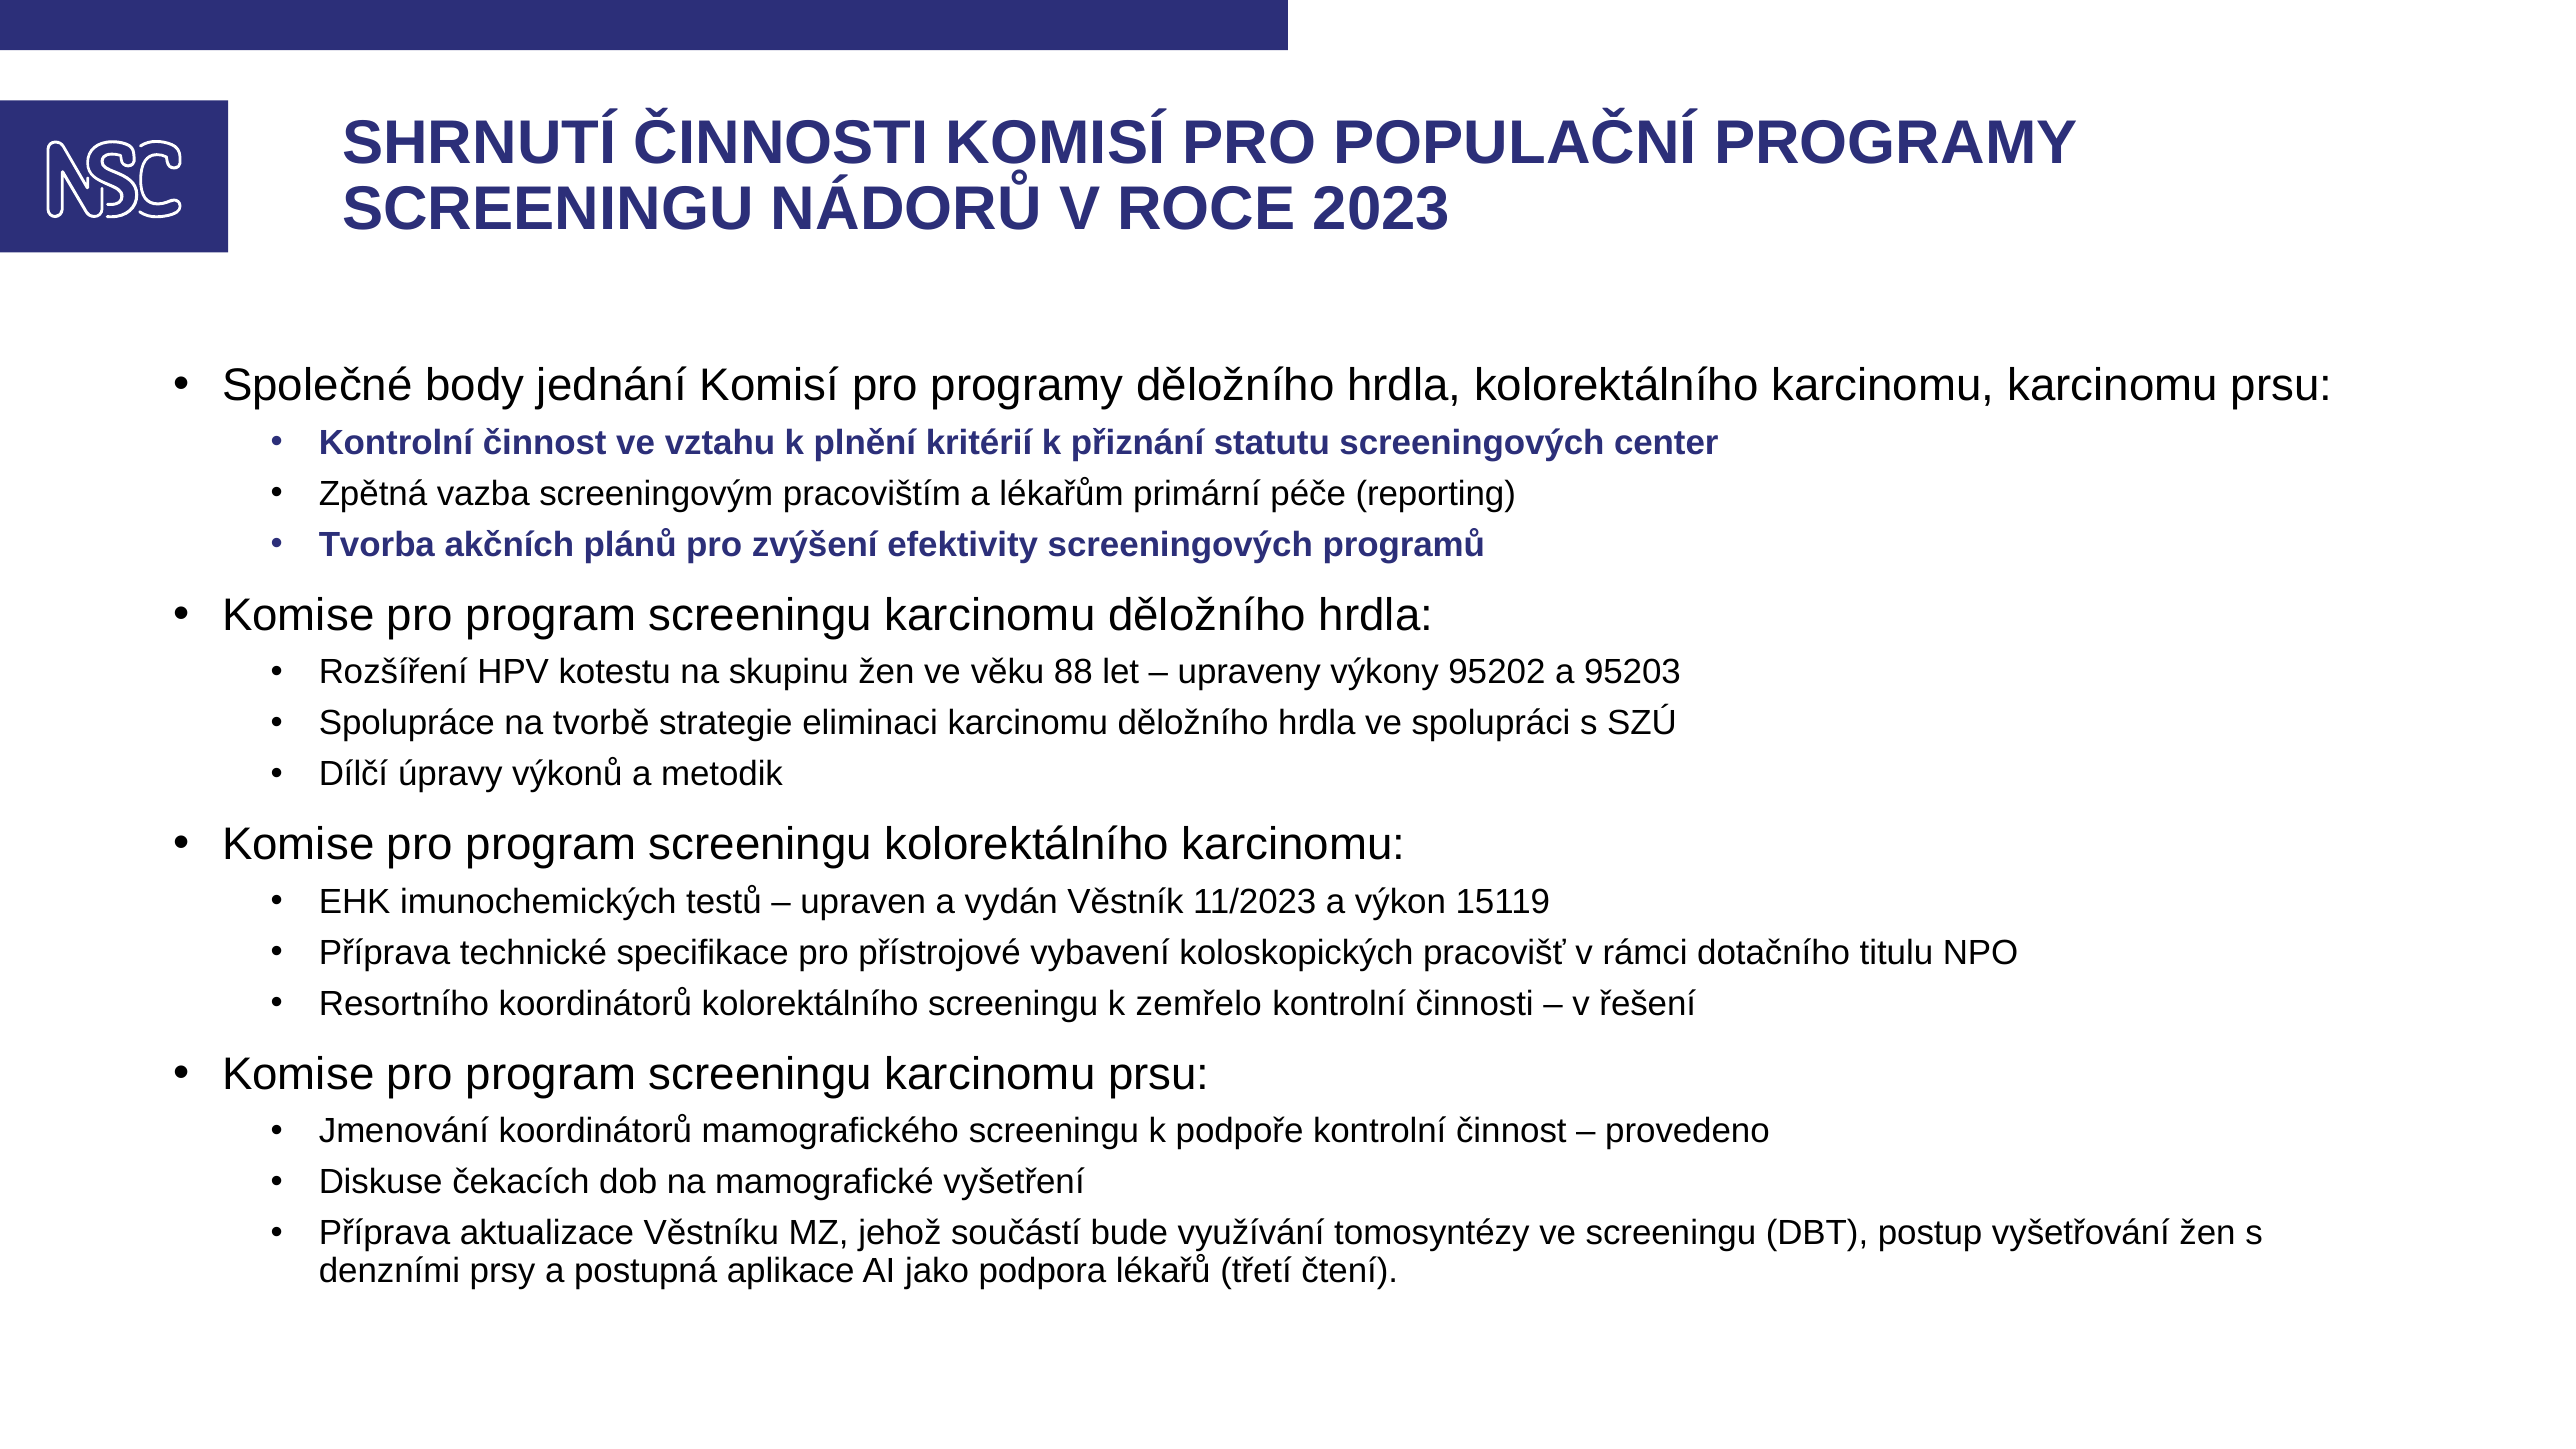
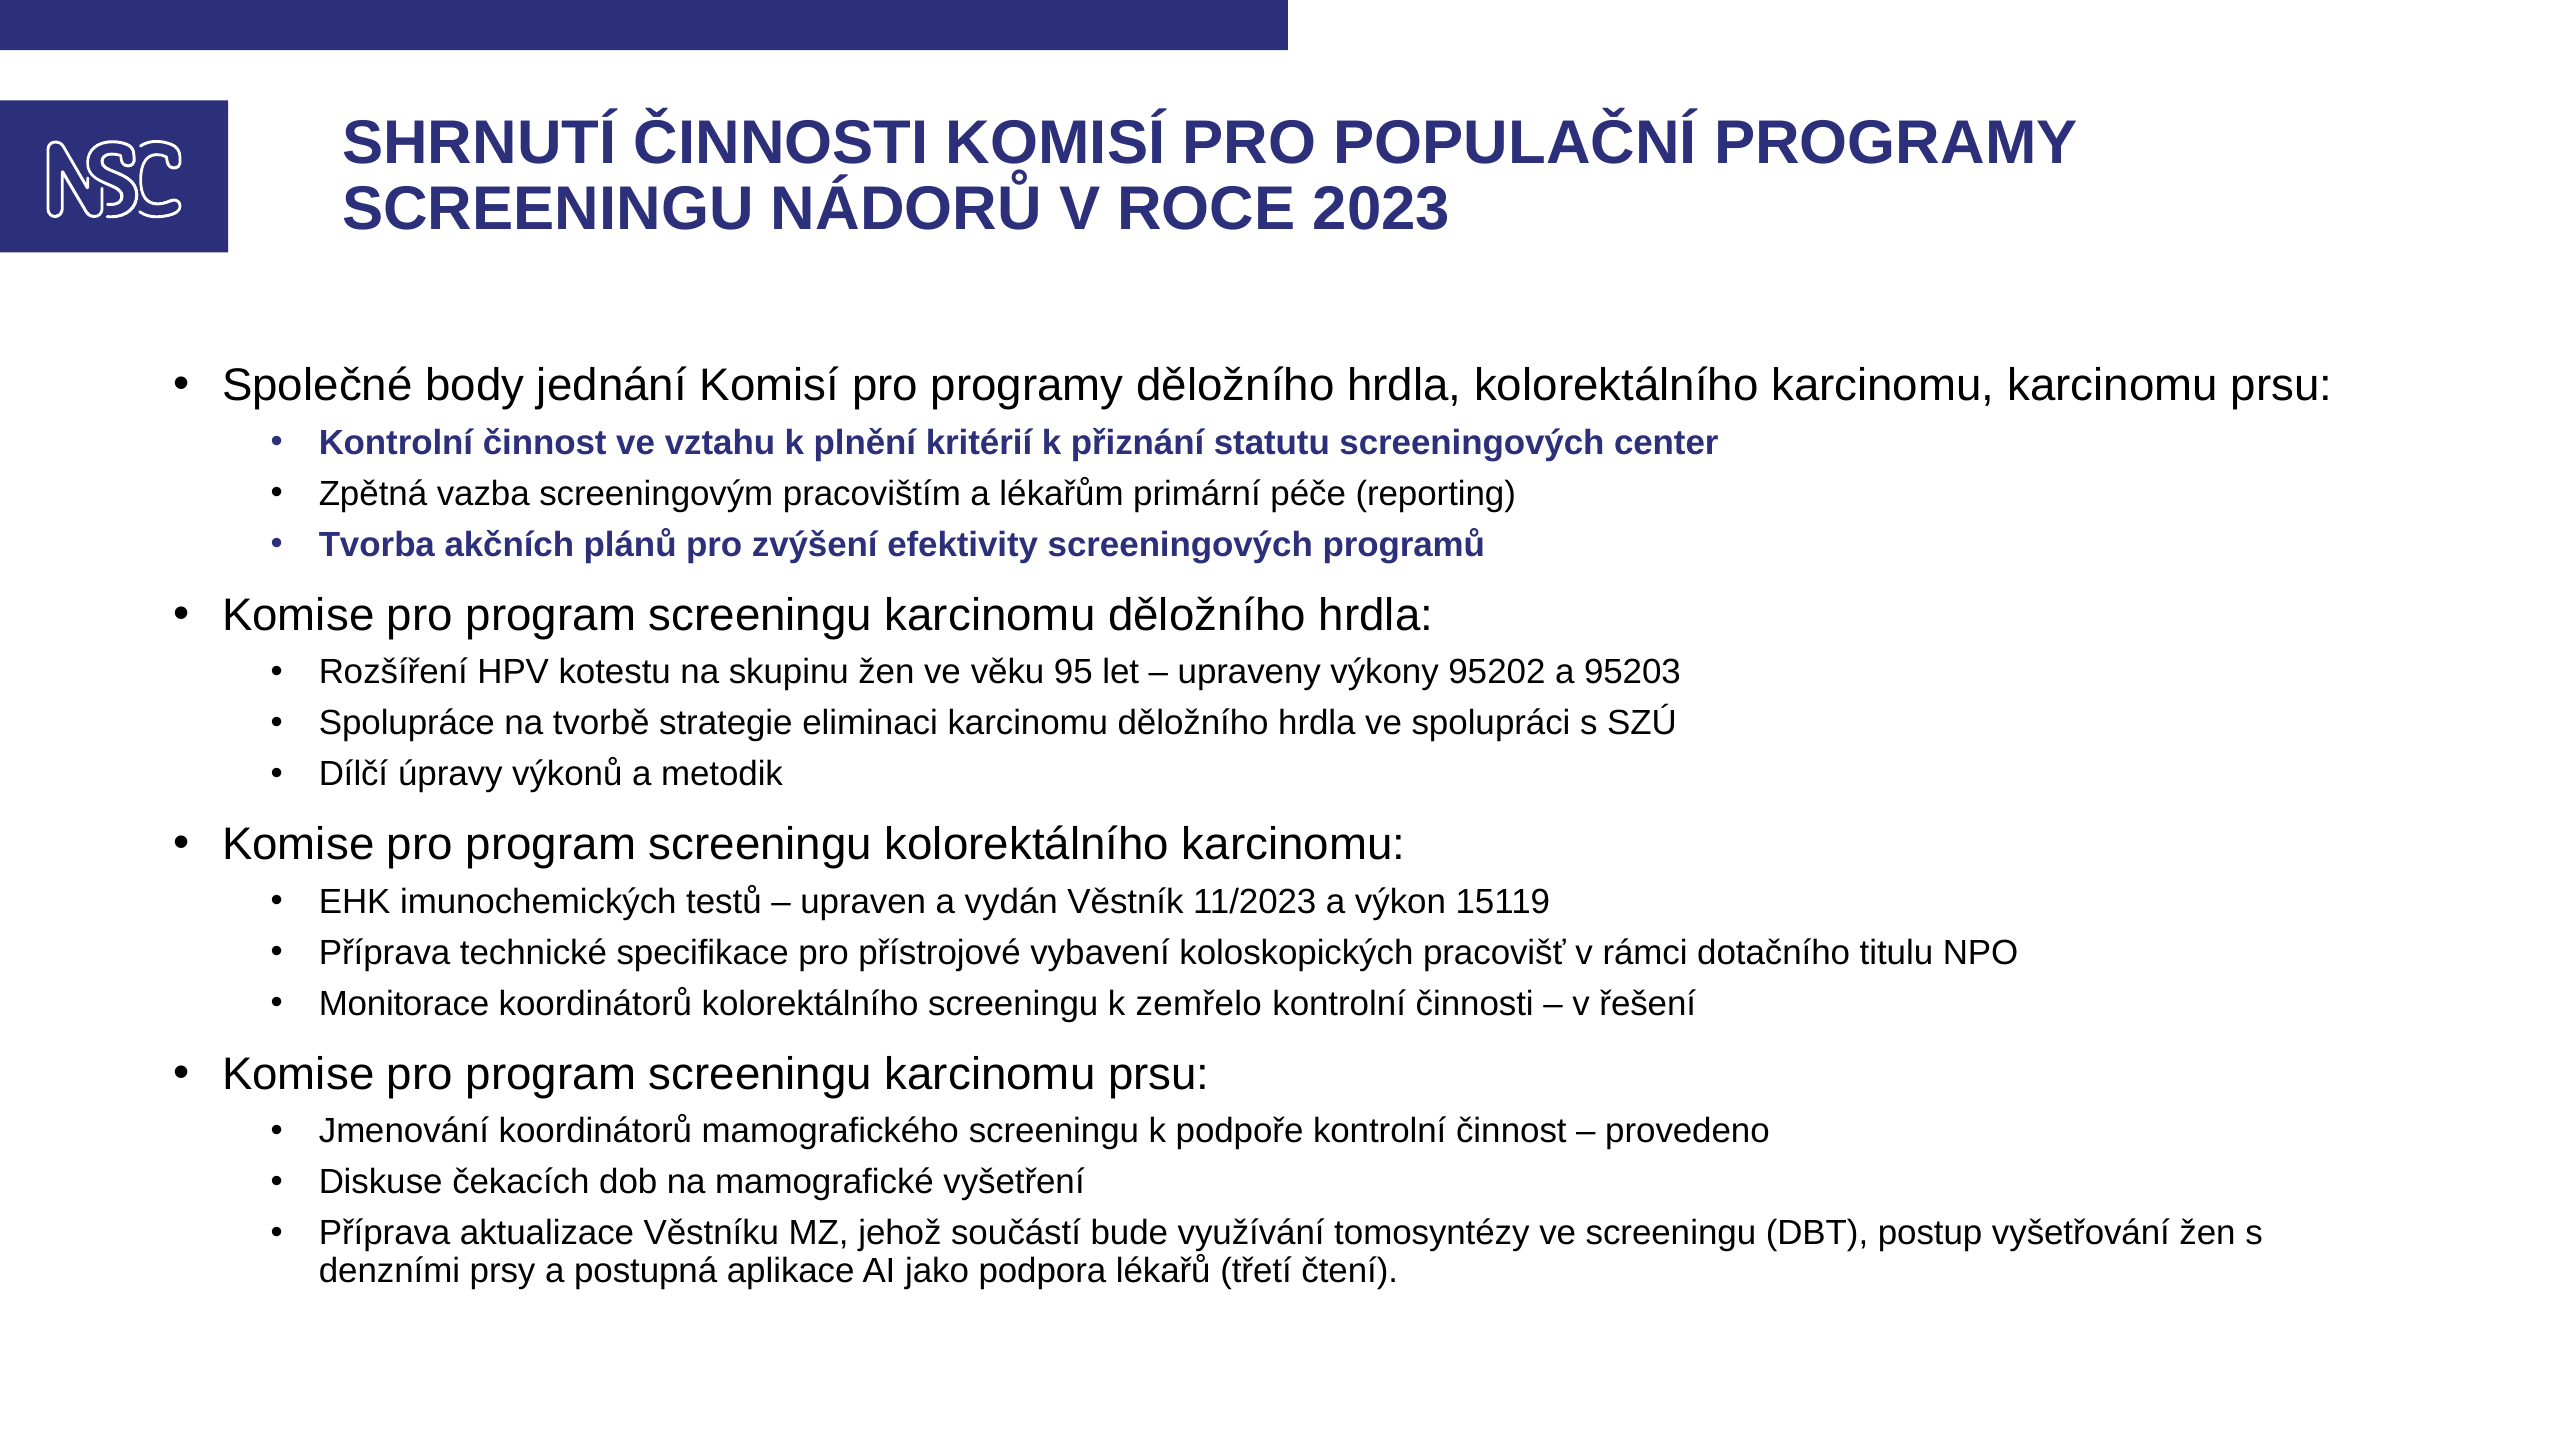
88: 88 -> 95 (1073, 672)
Resortního: Resortního -> Monitorace (404, 1004)
